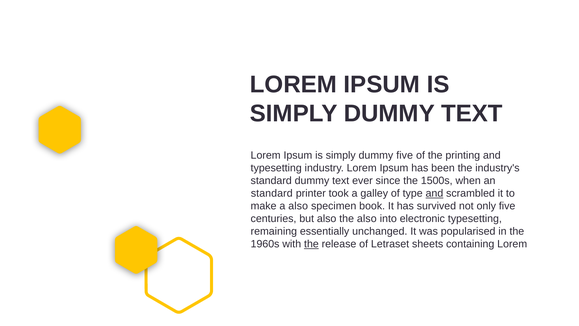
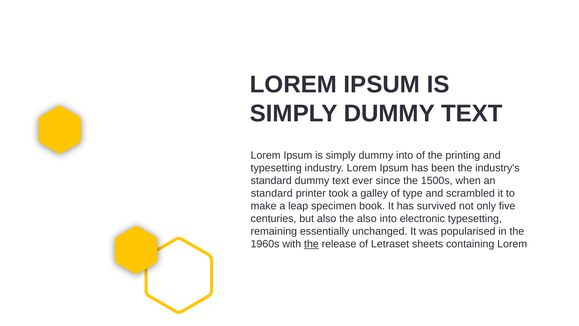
dummy five: five -> into (405, 155)
and underline: present -> none (434, 193)
a also: also -> leap (298, 206)
